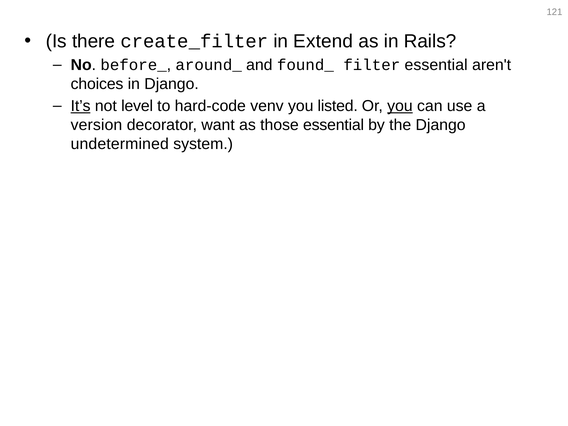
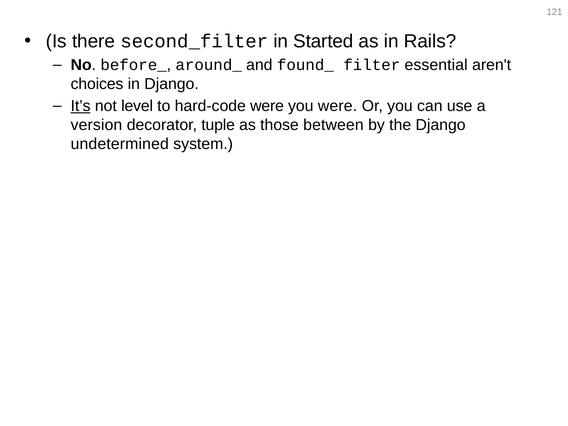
create_filter: create_filter -> second_filter (194, 41)
Extend: Extend -> Started (323, 41)
hard-code venv: venv -> were (267, 106)
you listed: listed -> were (338, 106)
you underline: present -> none (400, 106)
want: want -> tuple (218, 125)
those essential: essential -> between (333, 125)
